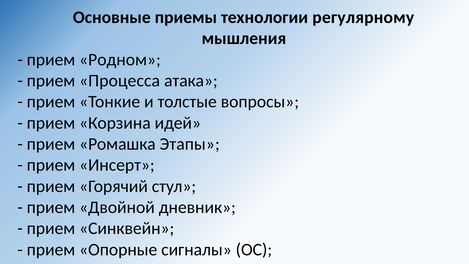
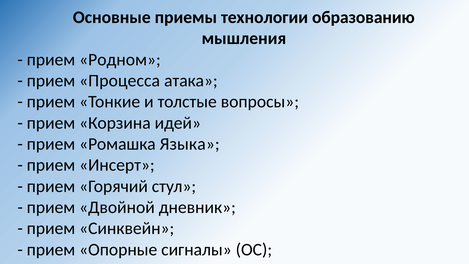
регулярному: регулярному -> образованию (363, 17)
Этапы: Этапы -> Языка (190, 144)
